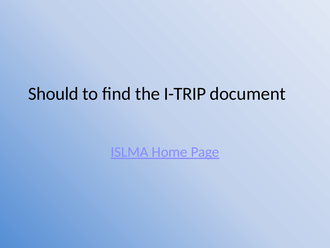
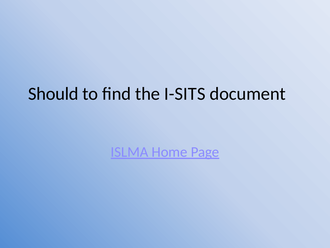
I-TRIP: I-TRIP -> I-SITS (185, 94)
